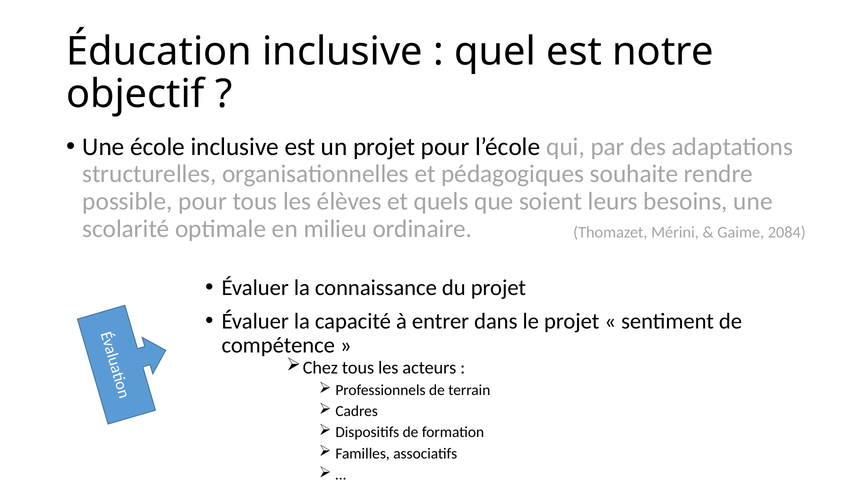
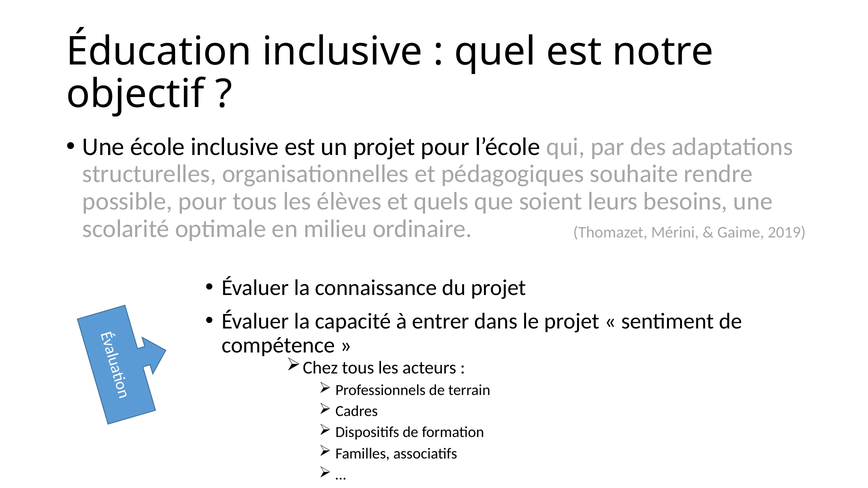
2084: 2084 -> 2019 (787, 233)
